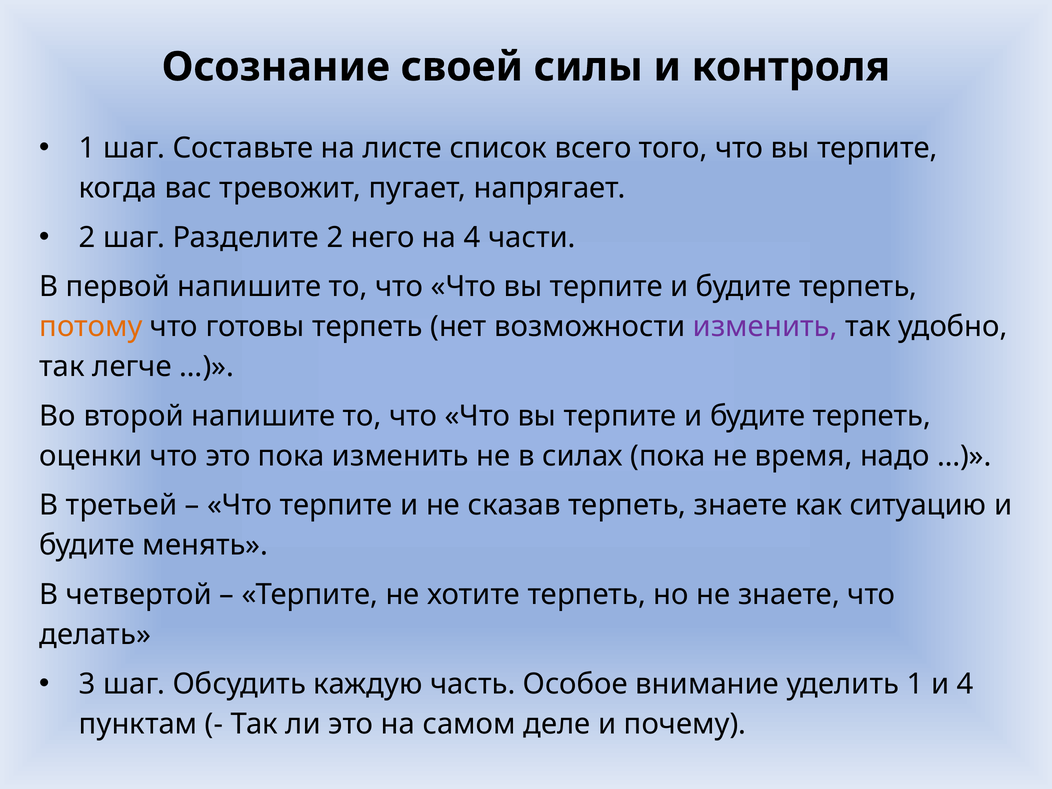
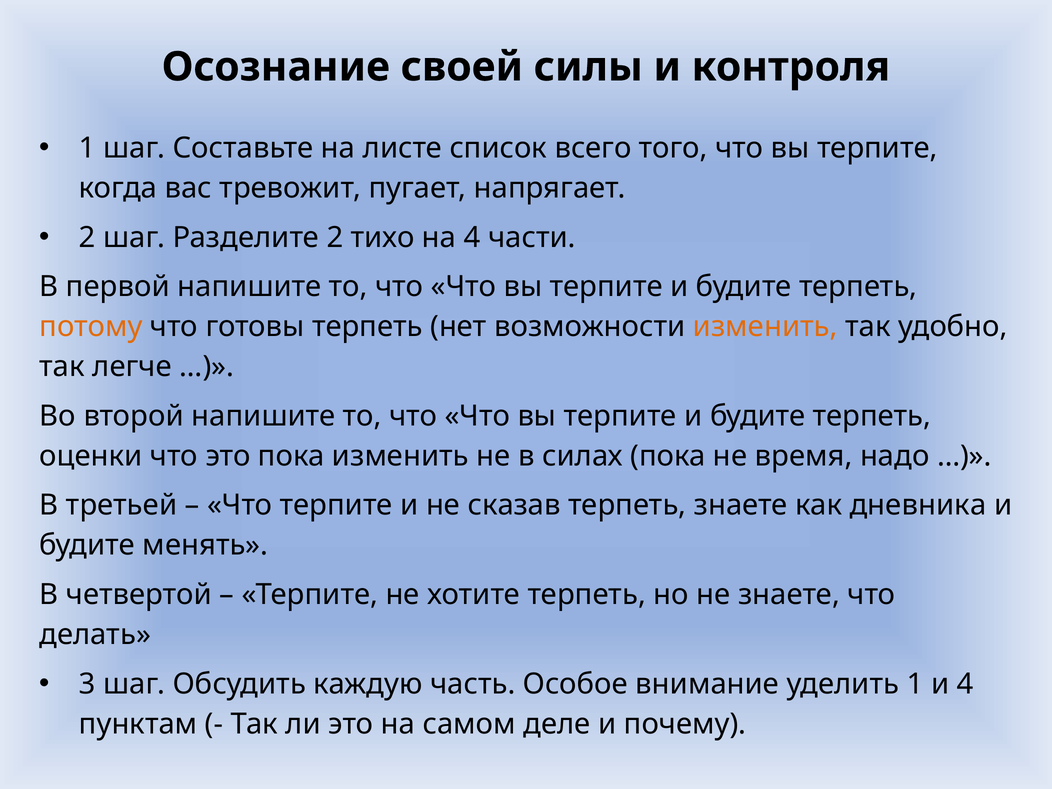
него: него -> тихо (383, 237)
изменить colour: purple -> orange (765, 327)
ситуацию: ситуацию -> дневника (918, 505)
